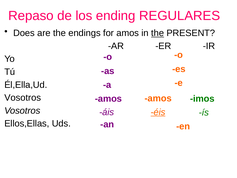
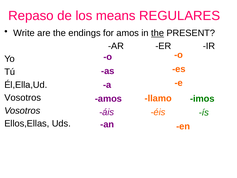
ending: ending -> means (116, 16)
Does: Does -> Write (24, 33)
amos: amos -> llamo (158, 98)
éis underline: present -> none (158, 112)
